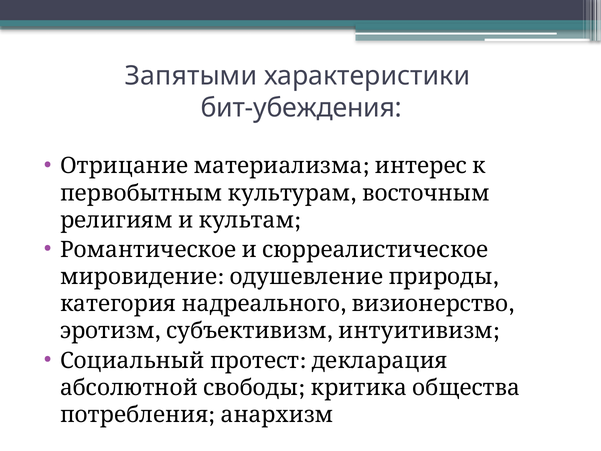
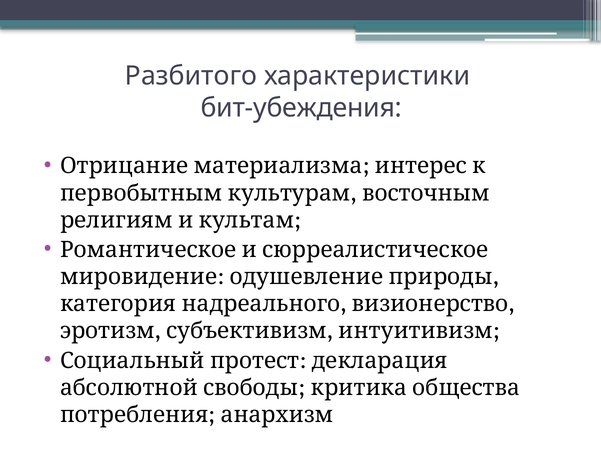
Запятыми: Запятыми -> Разбитого (191, 76)
